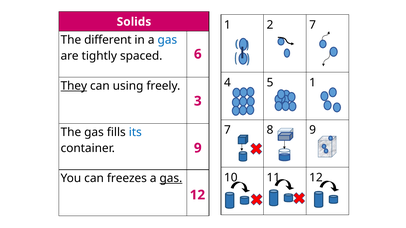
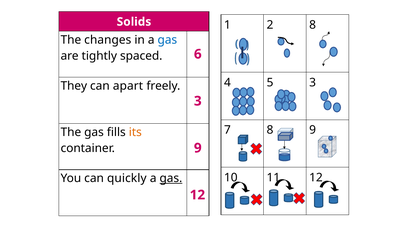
2 7: 7 -> 8 (313, 25)
different: different -> changes (108, 40)
5 1: 1 -> 3 (313, 83)
They underline: present -> none (74, 86)
using: using -> apart (128, 86)
its colour: blue -> orange (135, 132)
freezes: freezes -> quickly (127, 179)
